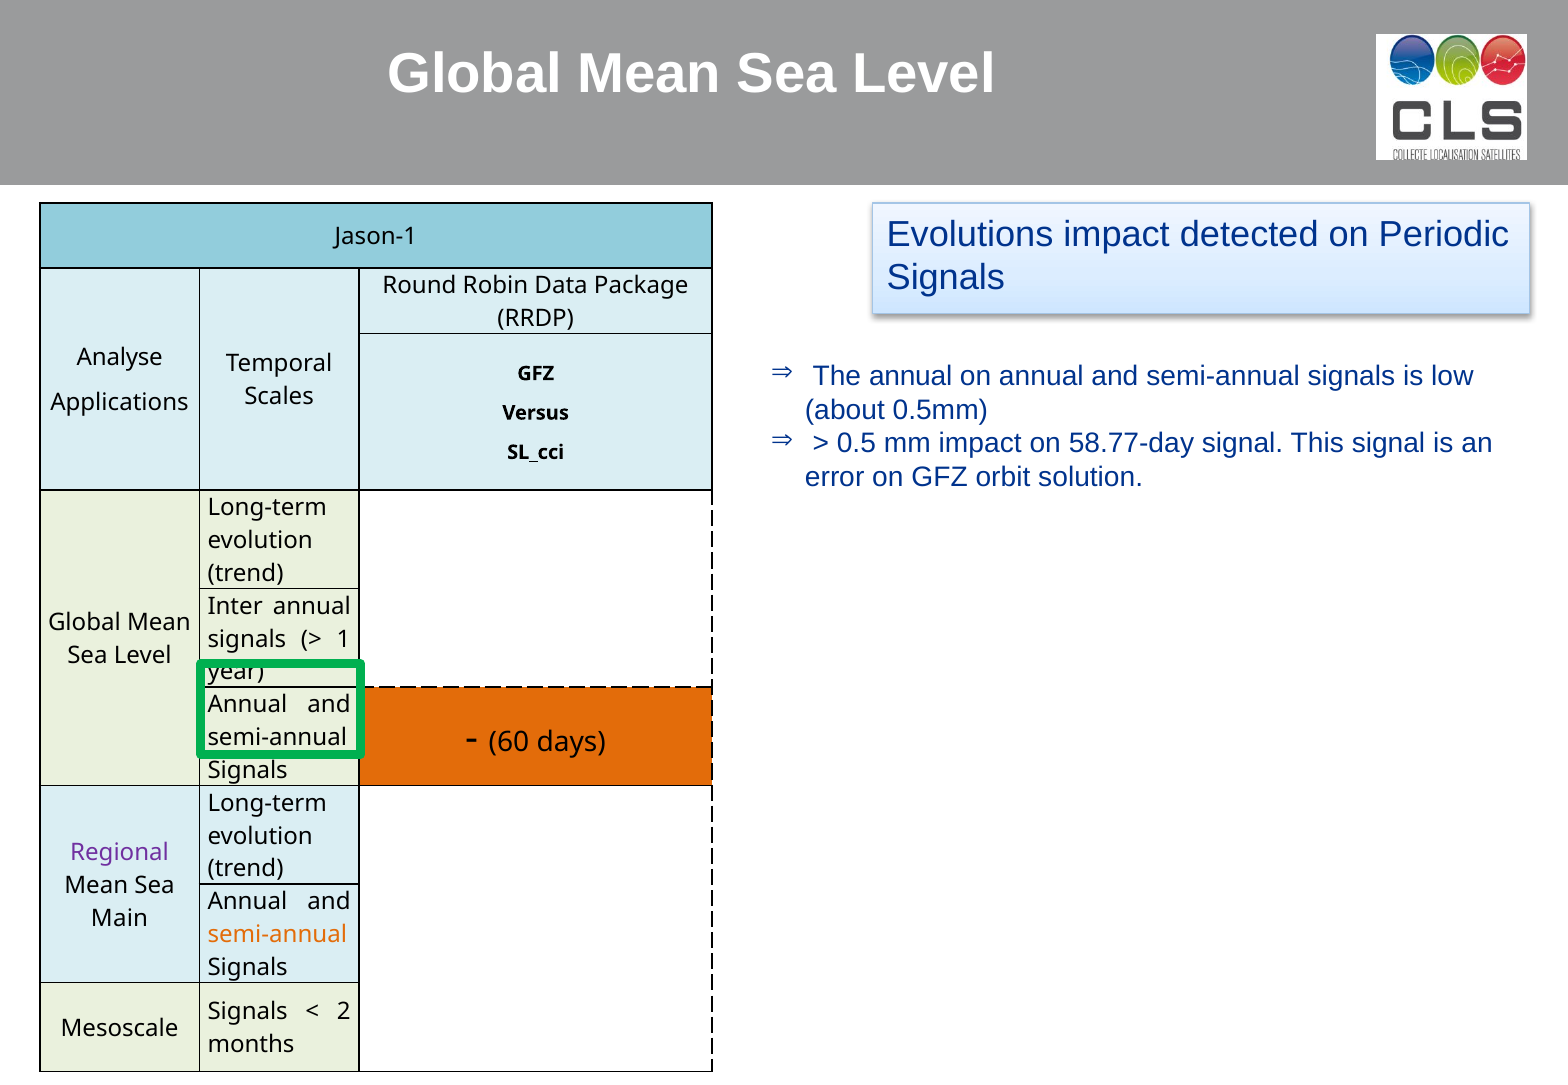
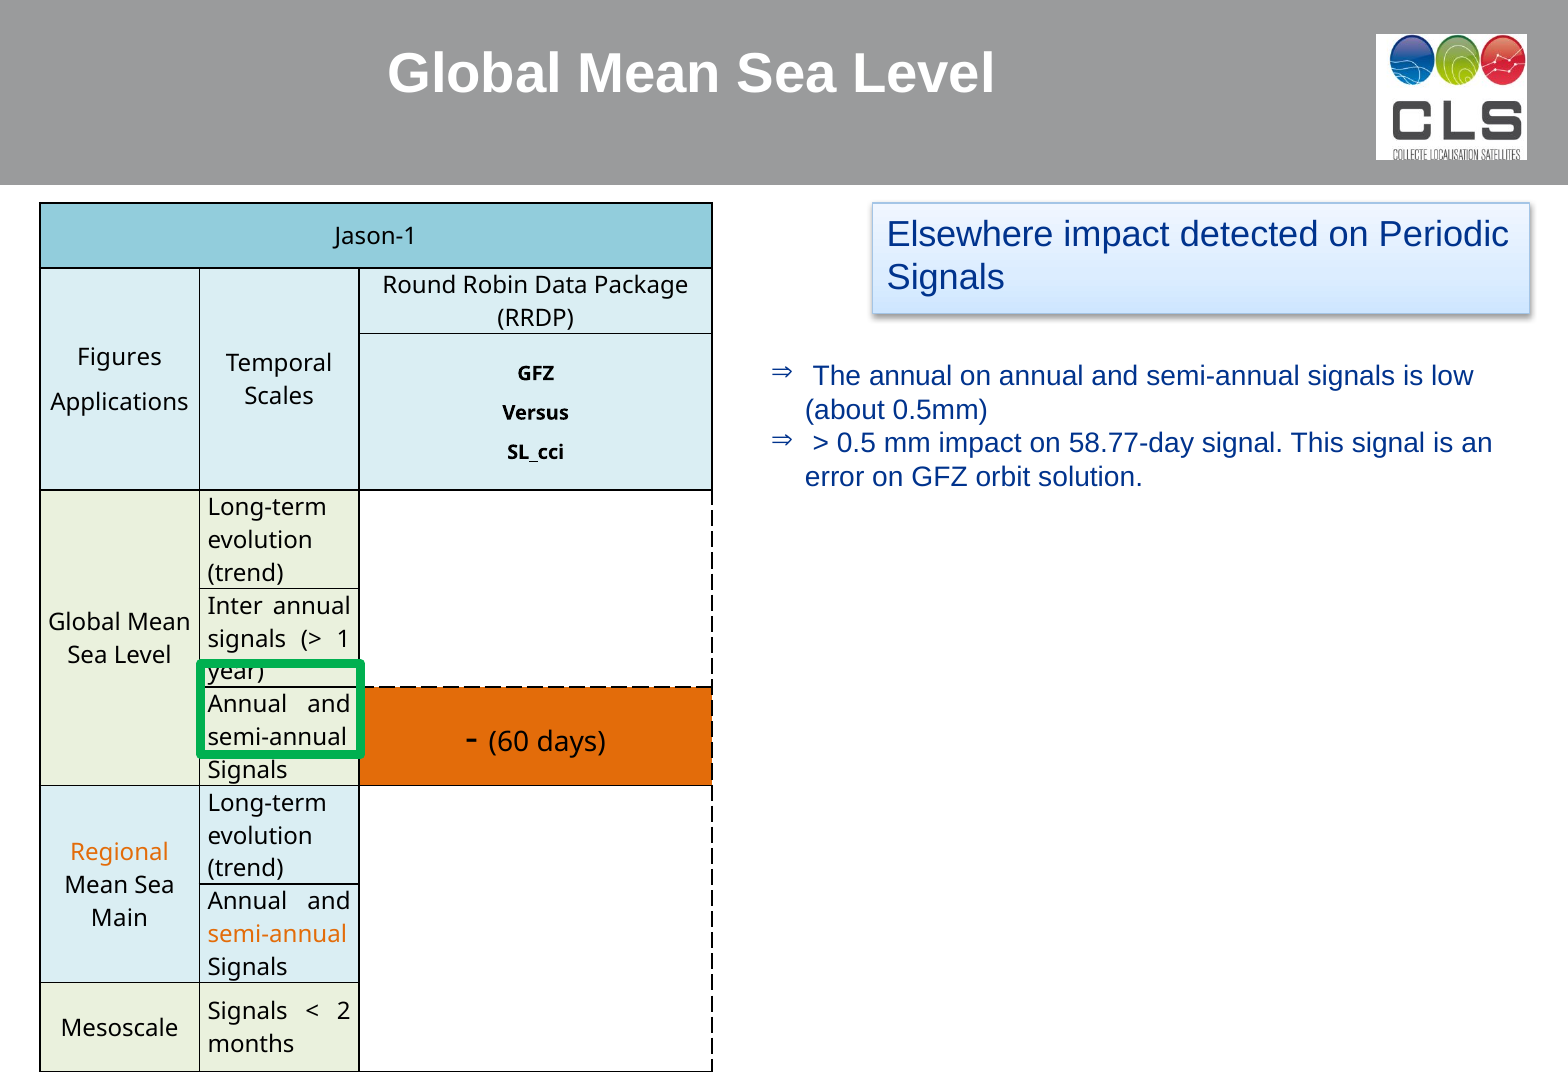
Evolutions: Evolutions -> Elsewhere (970, 234)
Analyse: Analyse -> Figures (120, 358)
Regional colour: purple -> orange (120, 853)
